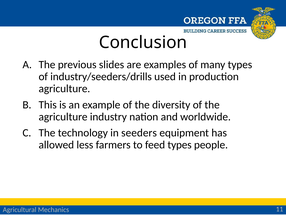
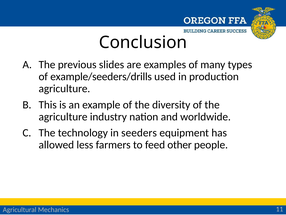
industry/seeders/drills: industry/seeders/drills -> example/seeders/drills (101, 76)
feed types: types -> other (180, 145)
